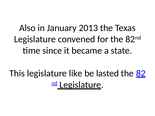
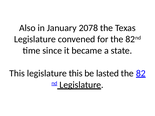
2013: 2013 -> 2078 (88, 28)
legislature like: like -> this (76, 73)
